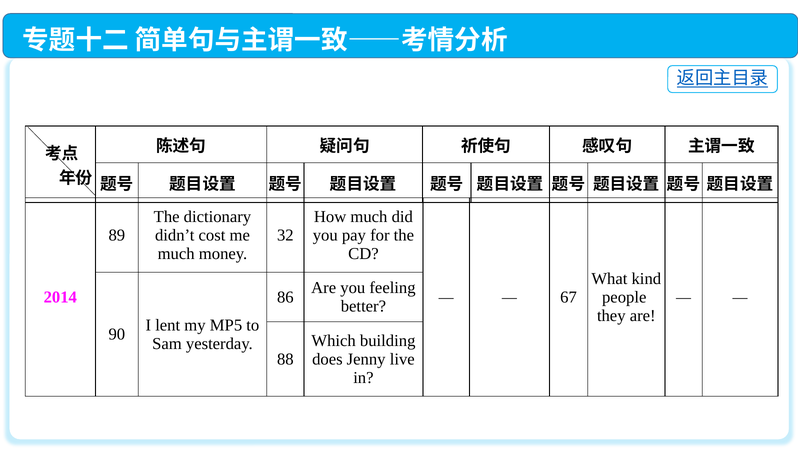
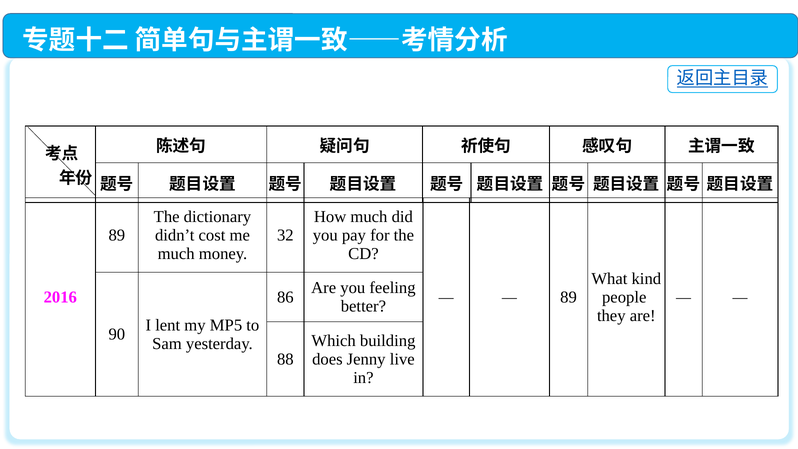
2014: 2014 -> 2016 (60, 297)
67: 67 -> 89 (569, 297)
